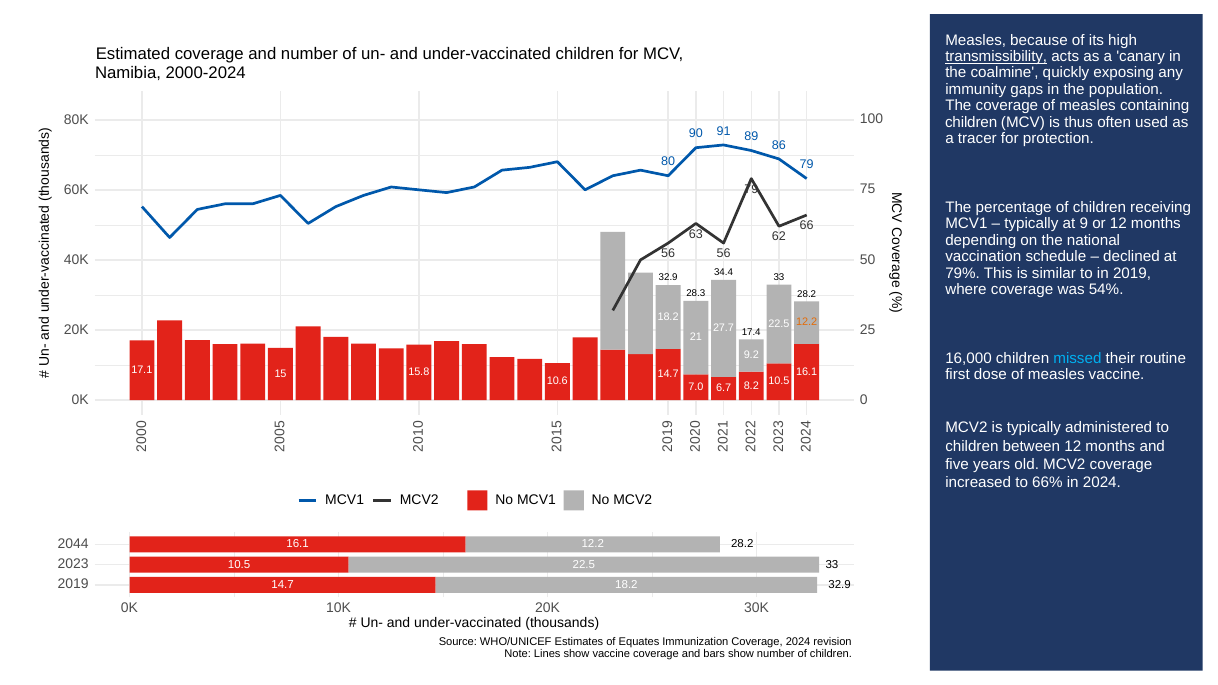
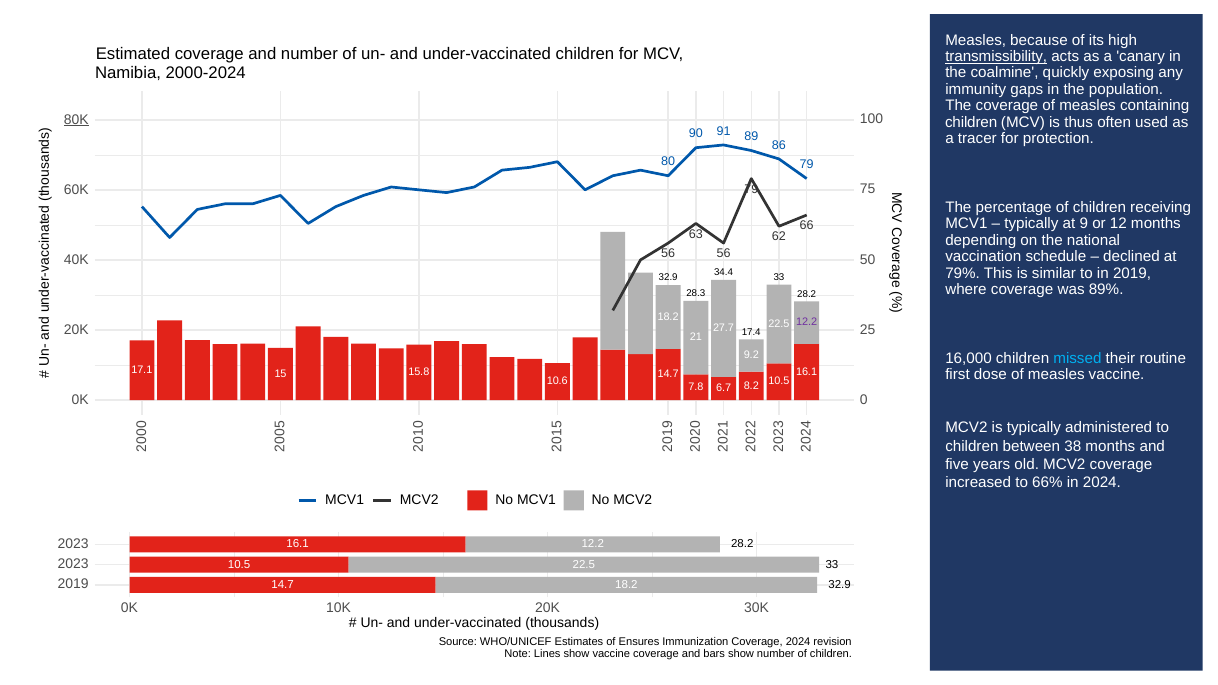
80K underline: none -> present (76, 120)
54%: 54% -> 89% (1106, 290)
12.2 colour: orange -> purple (807, 322)
7.0: 7.0 -> 7.8 (696, 387)
between 12: 12 -> 38 (1073, 446)
2044: 2044 -> 2023 (73, 544)
Equates: Equates -> Ensures (639, 642)
